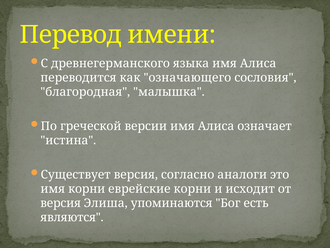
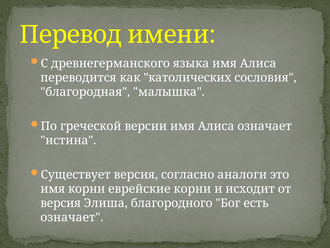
означающего: означающего -> католических (187, 77)
упоминаются: упоминаются -> благородного (172, 203)
являются: являются -> означает (72, 217)
